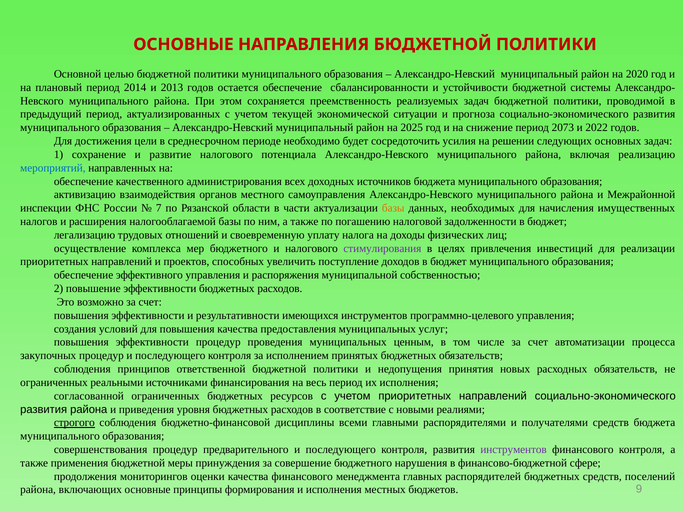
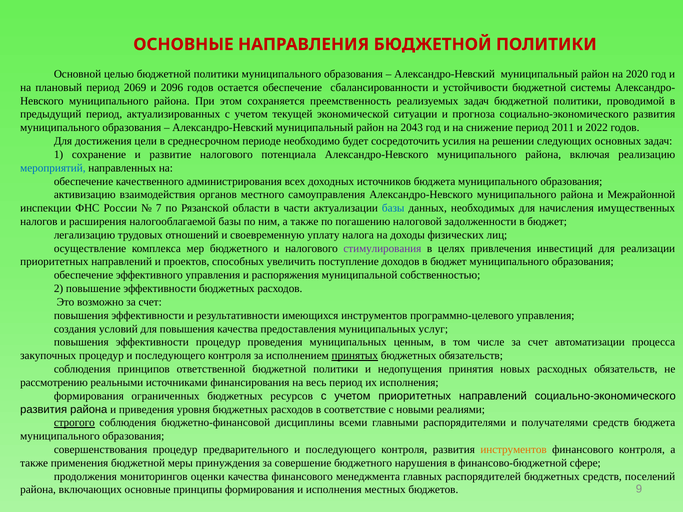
2014: 2014 -> 2069 (135, 87)
2013: 2013 -> 2096 (172, 87)
2025: 2025 -> 2043 (412, 128)
2073: 2073 -> 2011 (563, 128)
базы colour: orange -> blue (393, 208)
принятых underline: none -> present (355, 356)
ограниченных: ограниченных -> рассмотрению (54, 383)
согласованной: согласованной -> формирования (89, 396)
инструментов colour: purple -> orange (514, 450)
